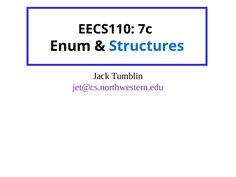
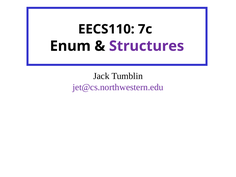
Structures colour: blue -> purple (147, 46)
